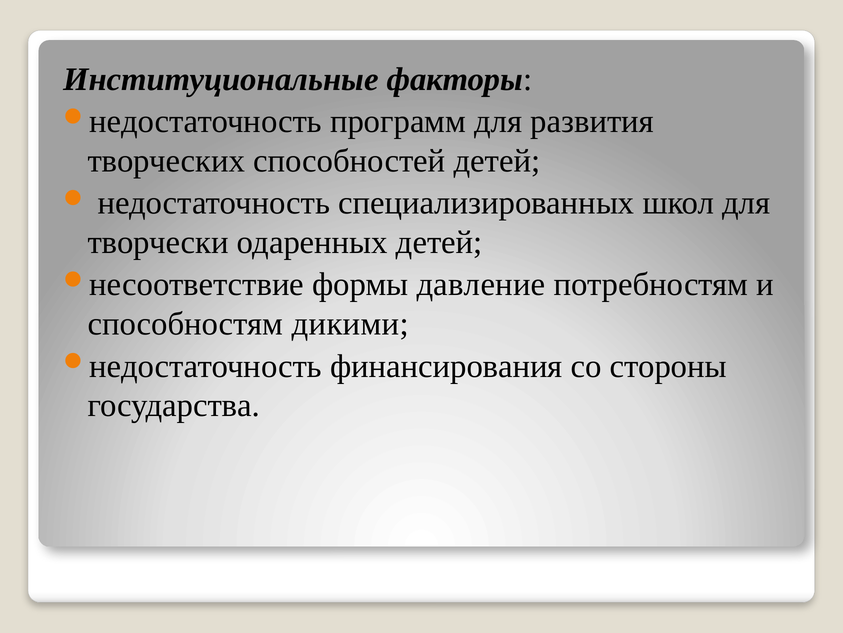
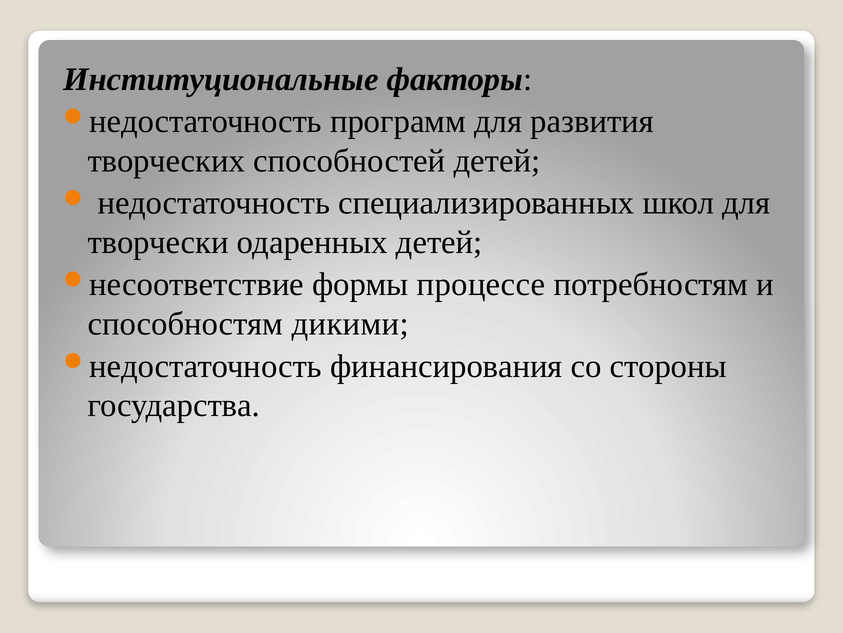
давление: давление -> процессе (481, 284)
